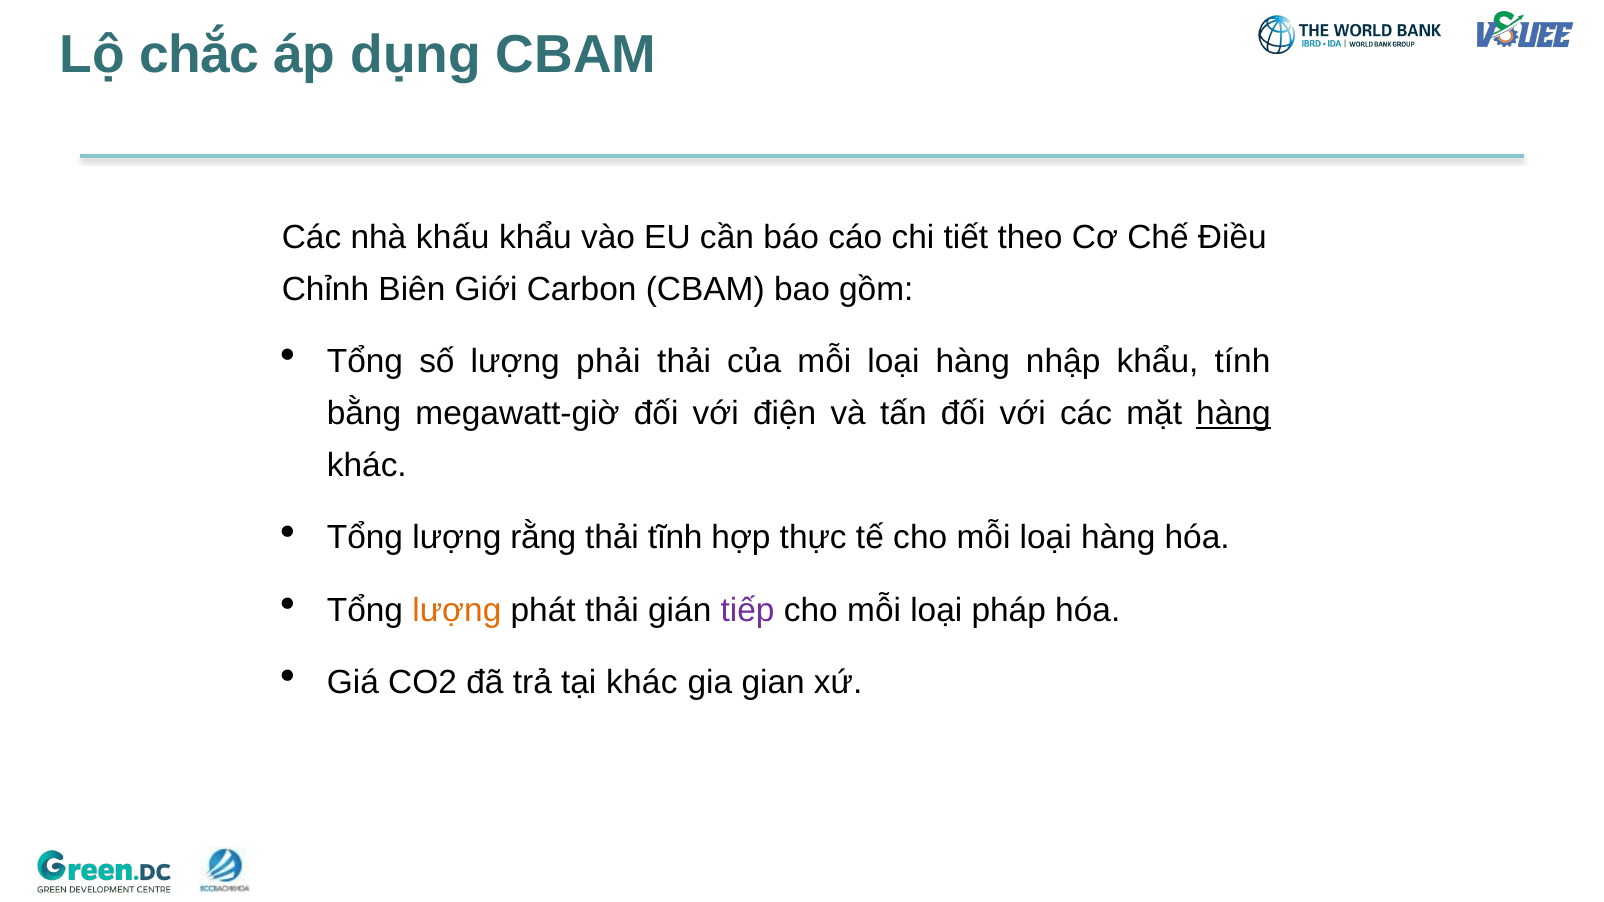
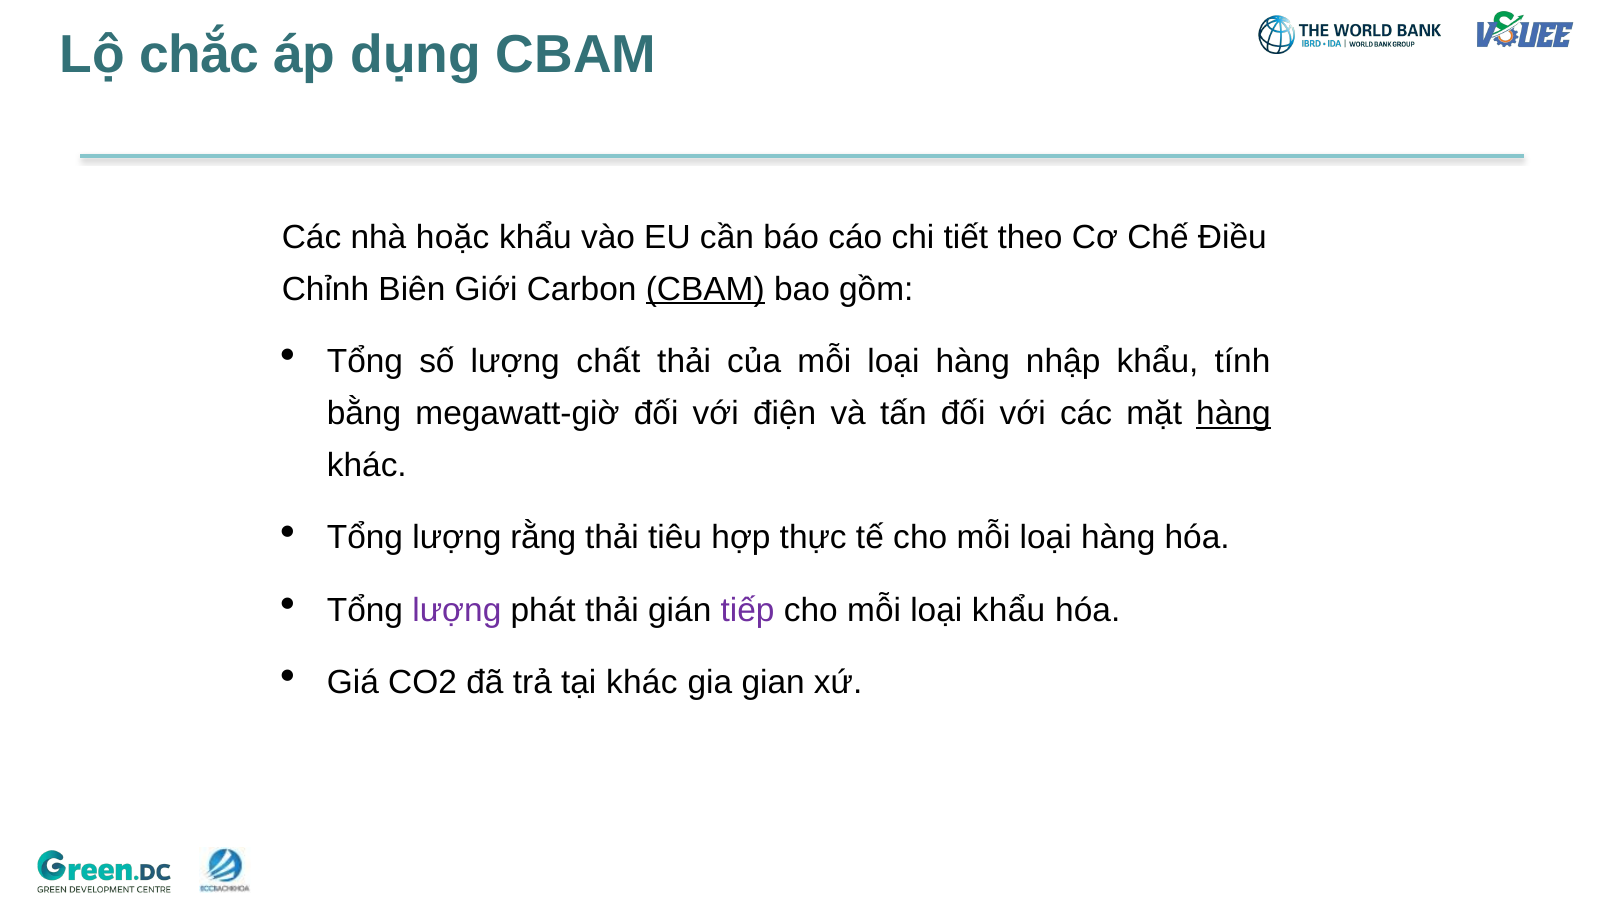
khấu: khấu -> hoặc (453, 237)
CBAM underline: none -> present (705, 289)
phải: phải -> chất (608, 361)
tĩnh: tĩnh -> tiêu (675, 538)
lượng colour: orange -> purple (457, 610)
loại pháp: pháp -> khẩu (1009, 610)
